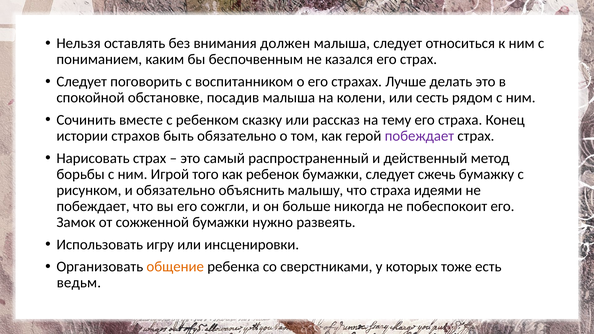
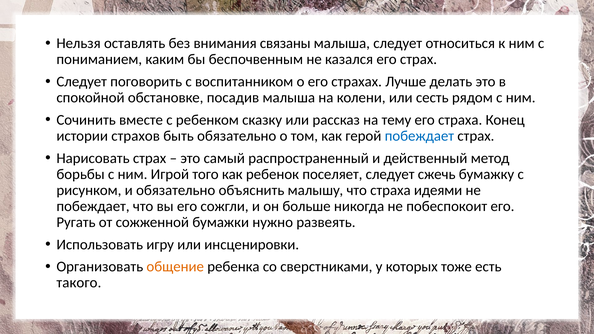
должен: должен -> связаны (285, 43)
побеждает colour: purple -> blue (419, 136)
ребенок бумажки: бумажки -> поселяет (332, 174)
Замок: Замок -> Ругать (76, 222)
ведьм: ведьм -> такого (79, 283)
